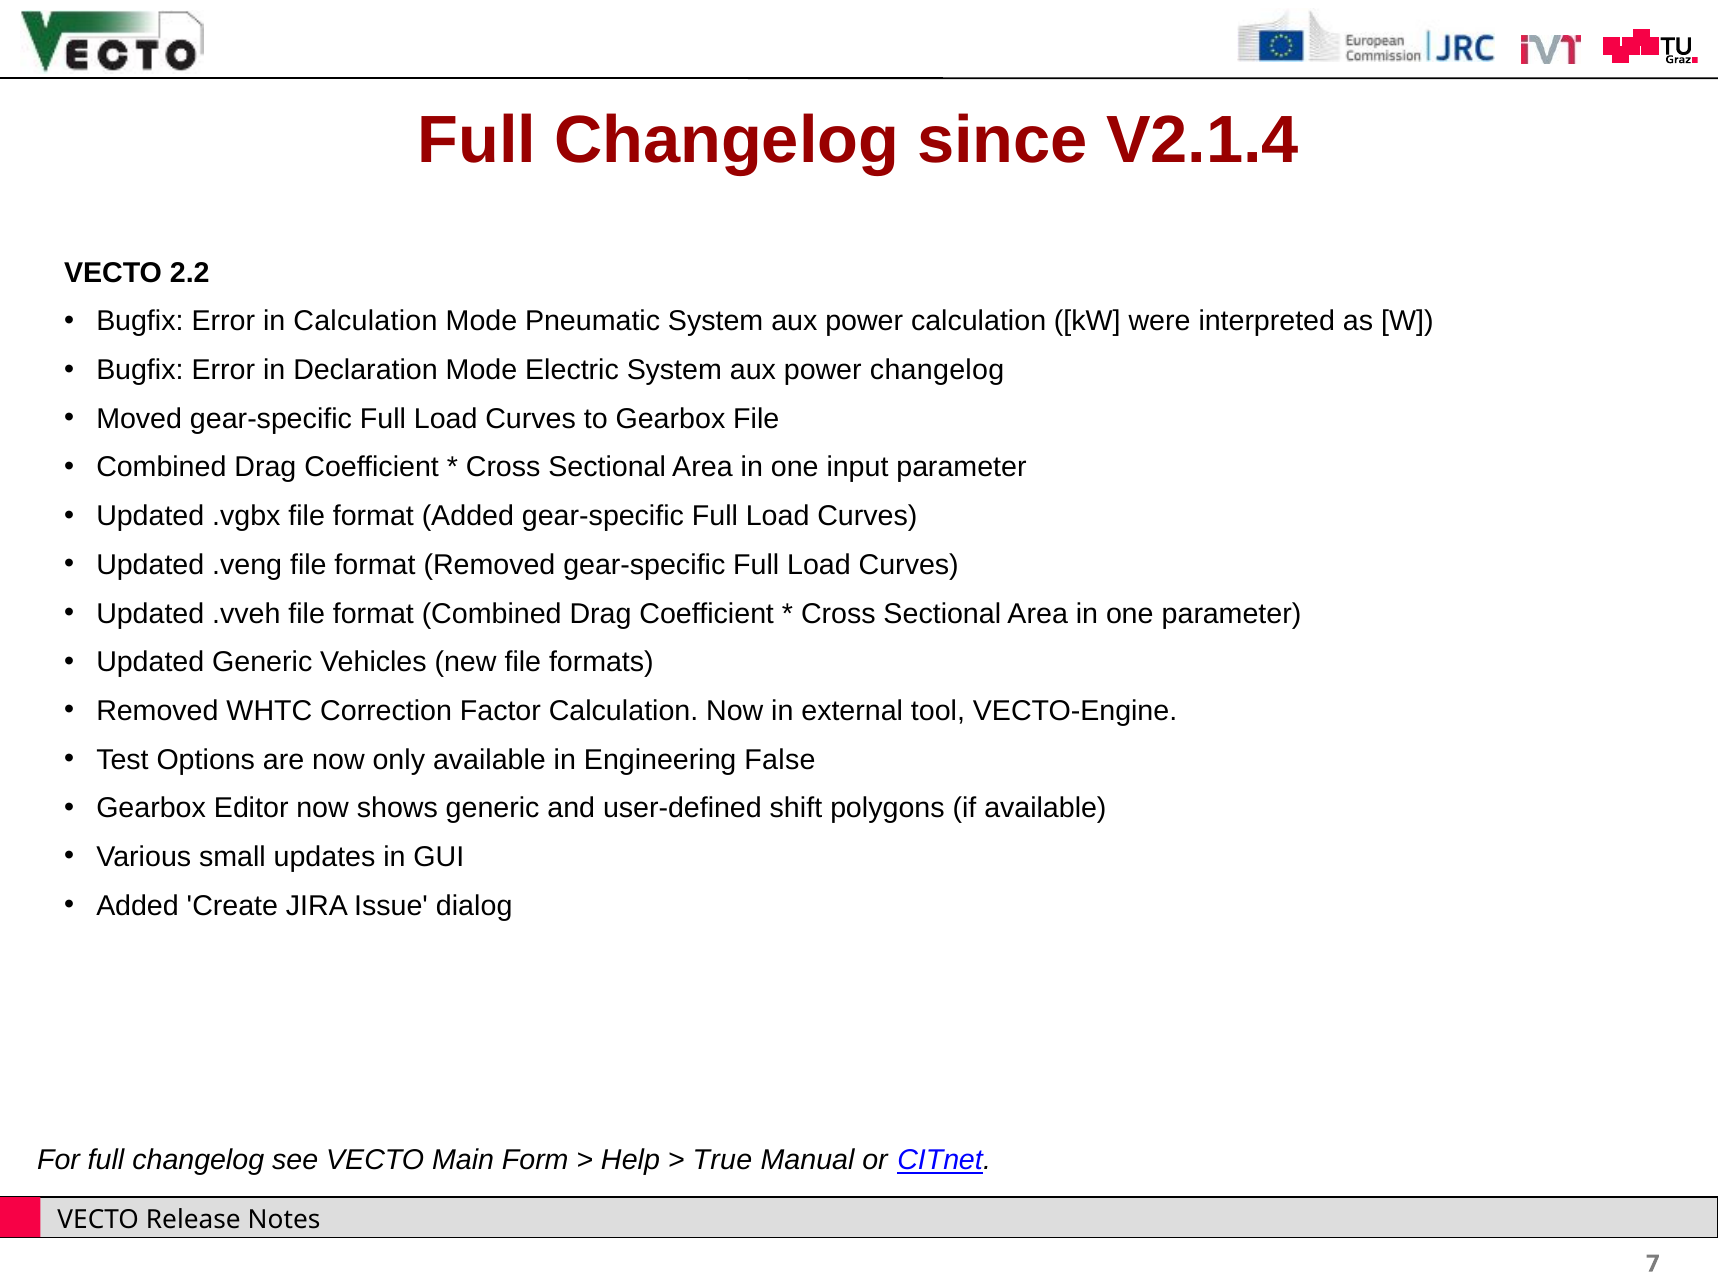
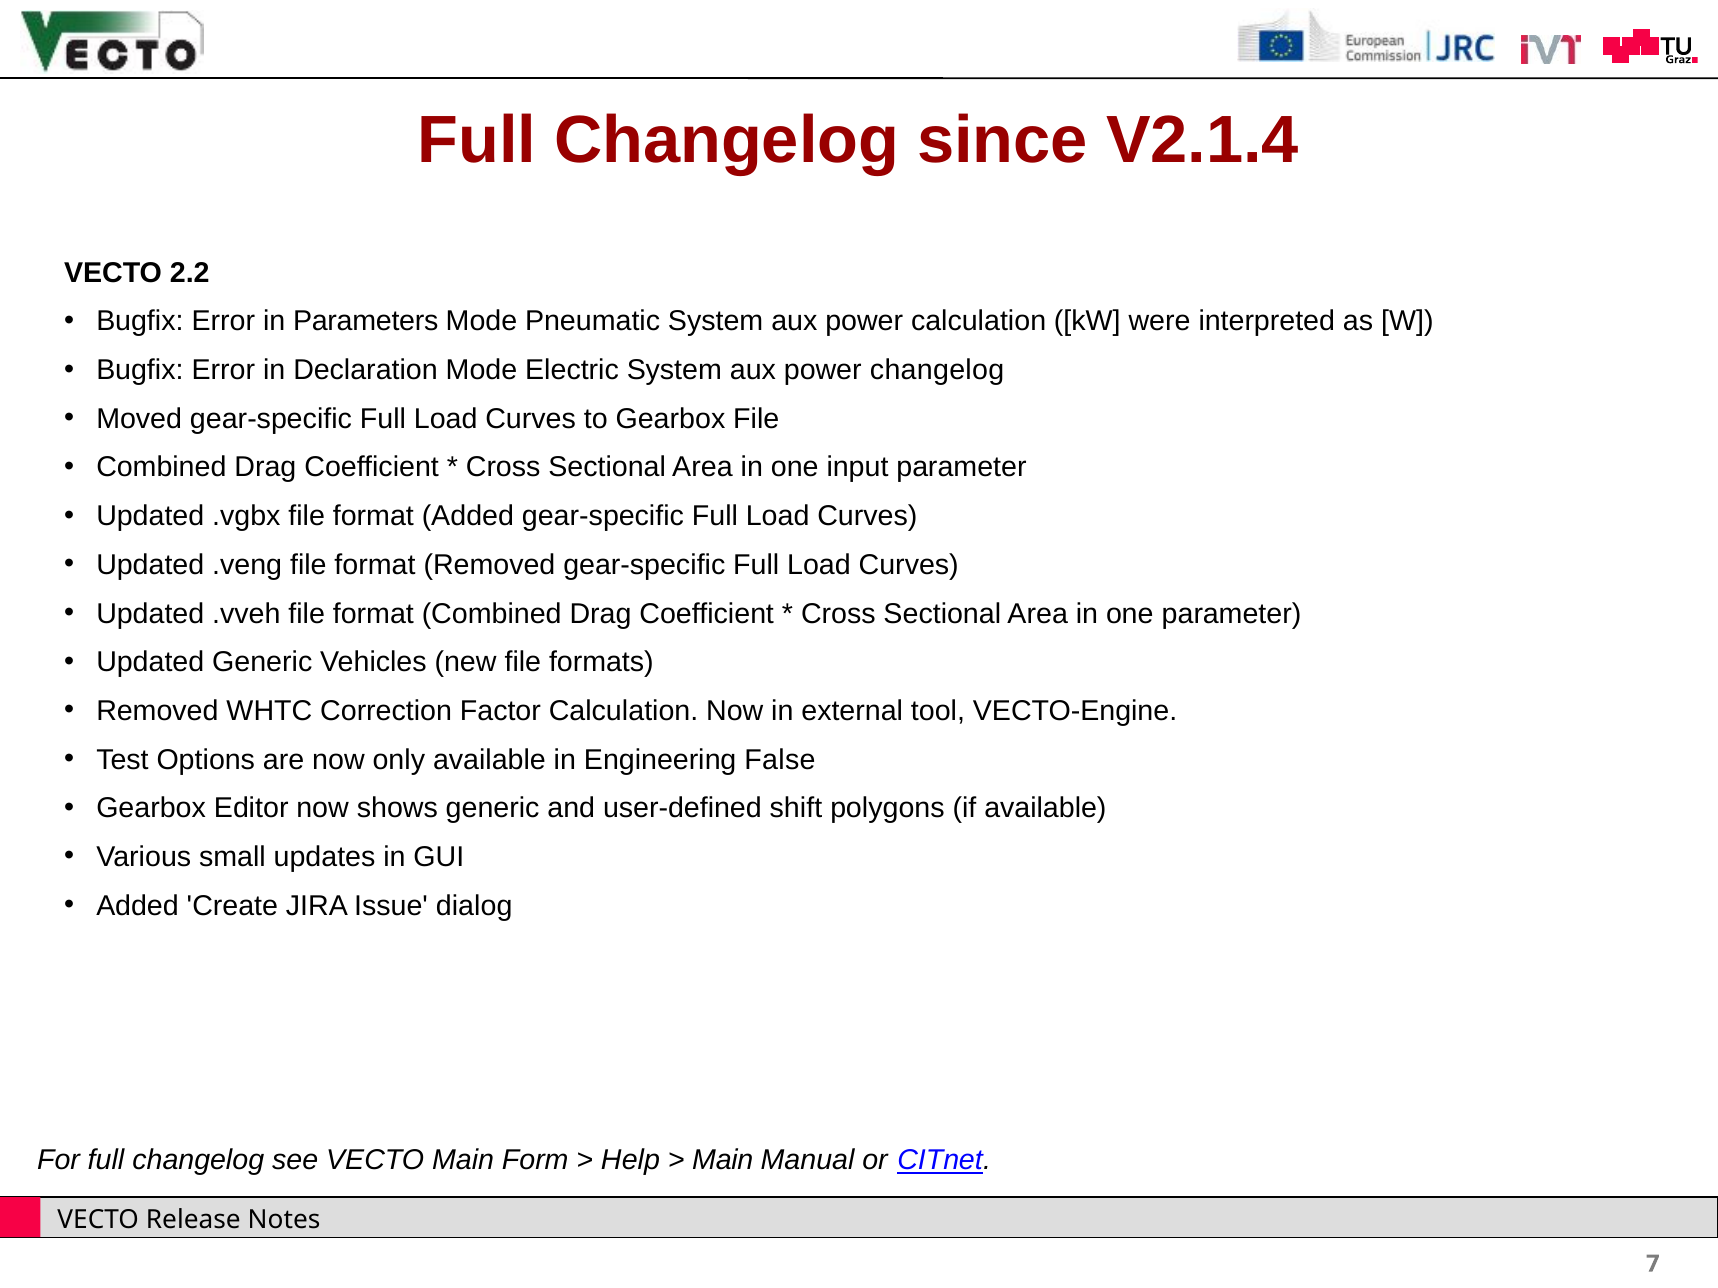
in Calculation: Calculation -> Parameters (366, 322)
True: True -> Main (723, 1161)
